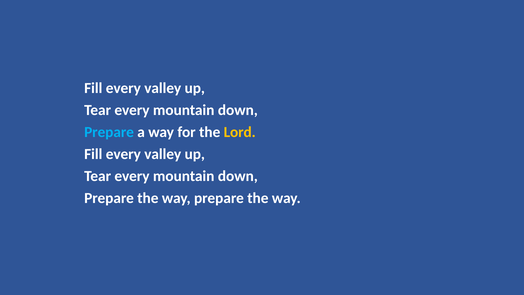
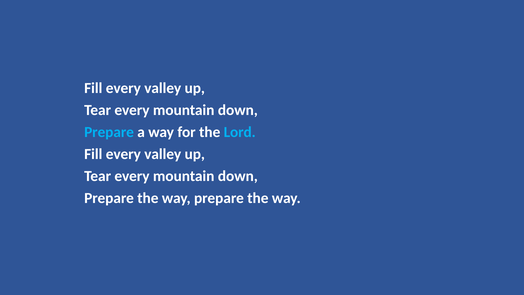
Lord colour: yellow -> light blue (240, 132)
